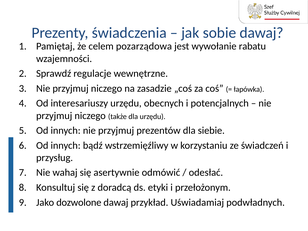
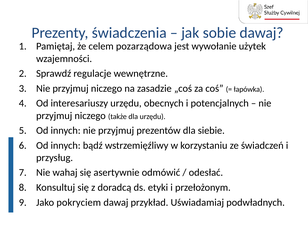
rabatu: rabatu -> użytek (252, 46)
dozwolone: dozwolone -> pokryciem (79, 202)
